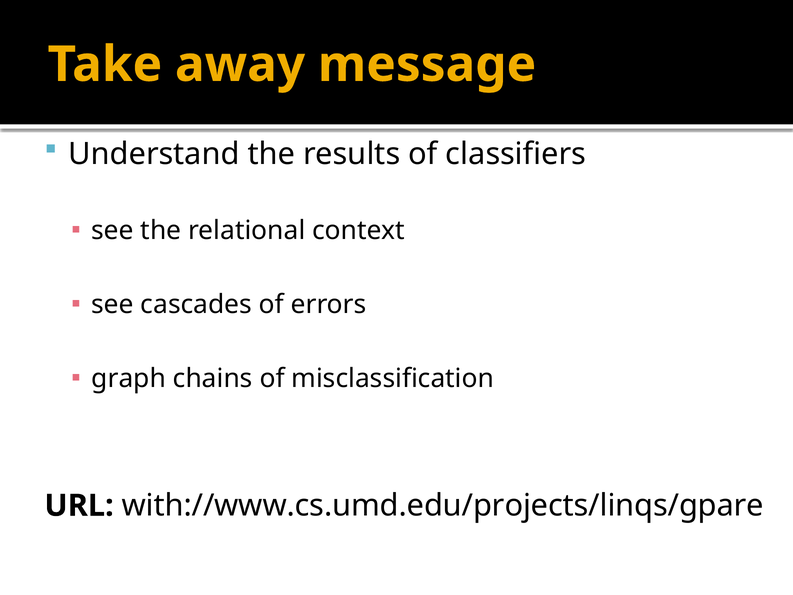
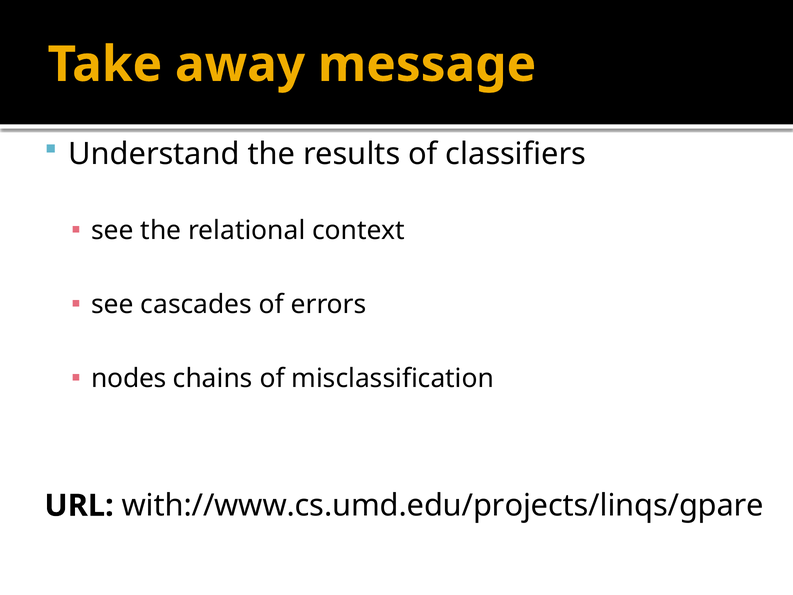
graph: graph -> nodes (129, 378)
